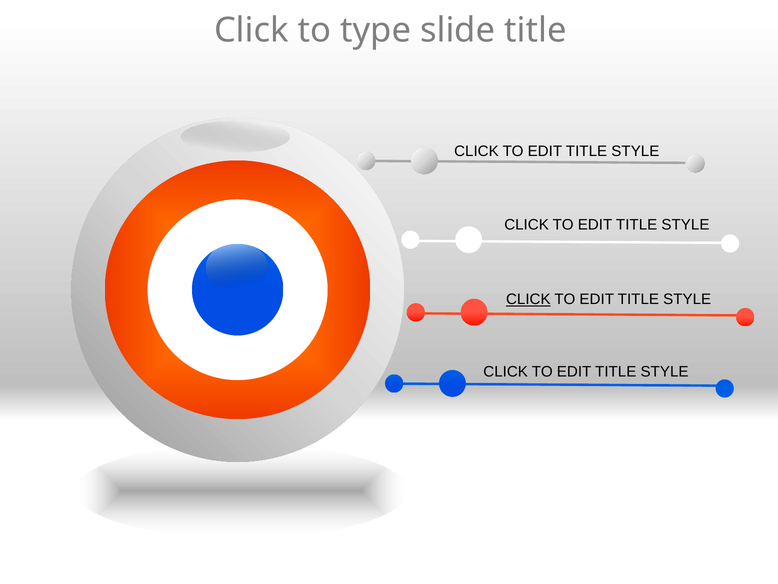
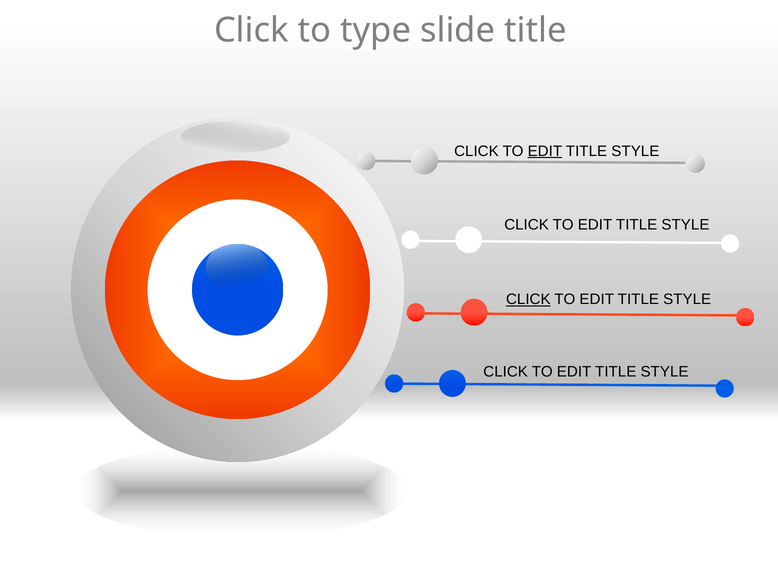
EDIT underline: none -> present (545, 151)
